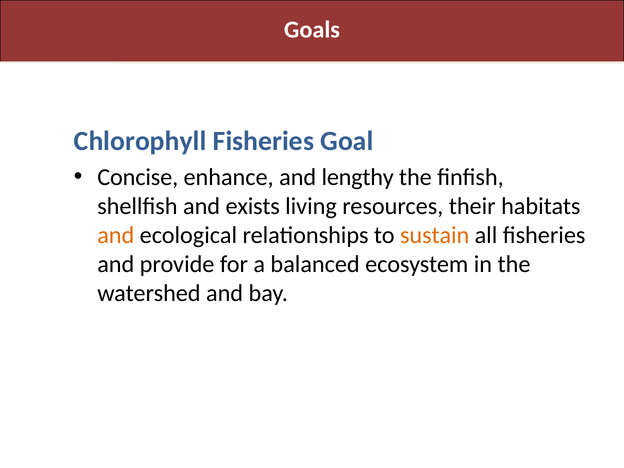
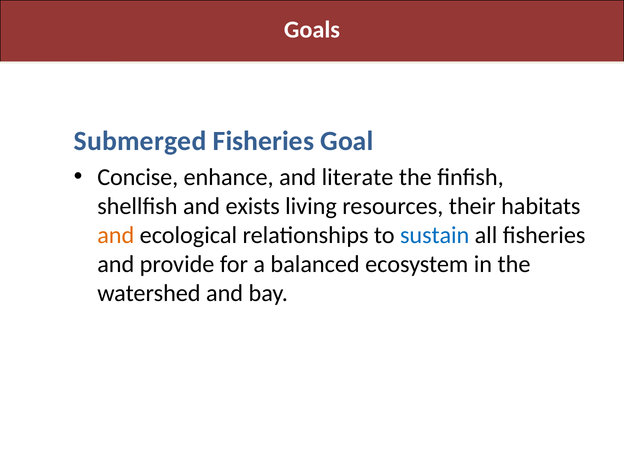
Chlorophyll: Chlorophyll -> Submerged (140, 141)
lengthy: lengthy -> literate (358, 177)
sustain colour: orange -> blue (435, 235)
